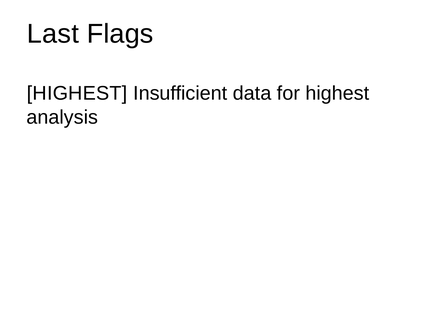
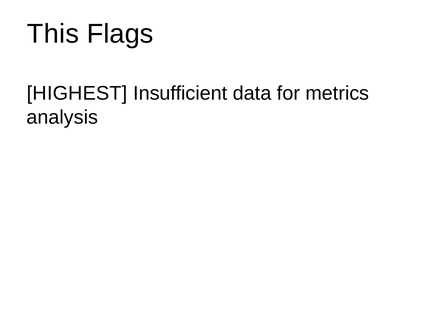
Last: Last -> This (53, 34)
for highest: highest -> metrics (337, 93)
